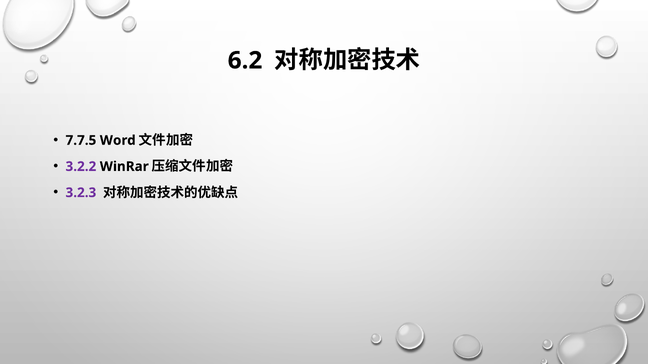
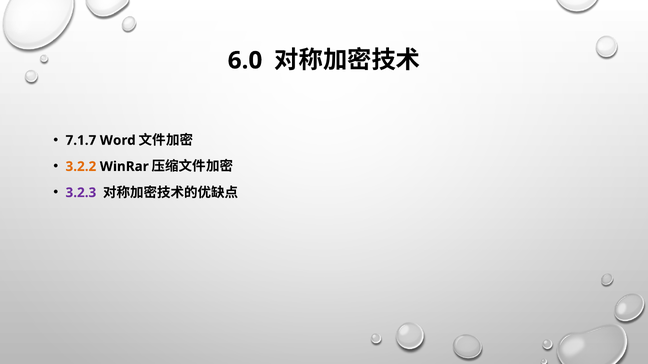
6.2: 6.2 -> 6.0 (245, 61)
7.7.5: 7.7.5 -> 7.1.7 (81, 141)
3.2.2 colour: purple -> orange (81, 167)
